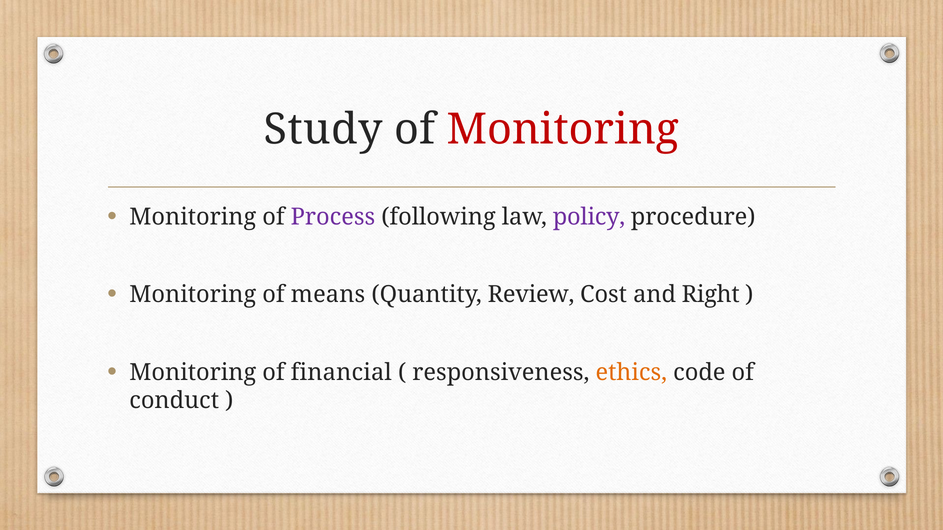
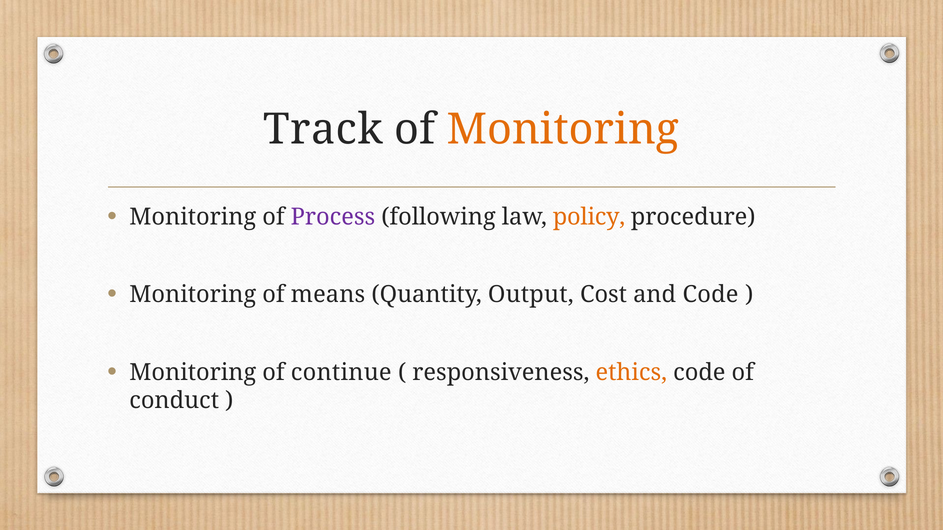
Study: Study -> Track (323, 129)
Monitoring colour: red -> orange (563, 129)
policy colour: purple -> orange (589, 217)
Review: Review -> Output (531, 295)
and Right: Right -> Code (711, 295)
financial: financial -> continue (341, 373)
